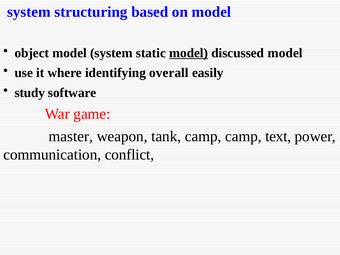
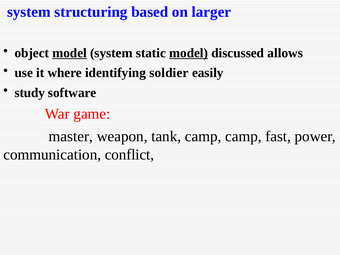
on model: model -> larger (211, 12)
model underline: none -> present (70, 53)
discussed model: model -> allows (285, 53)
overall: overall -> soldier (169, 73)
text: text -> fast (278, 136)
